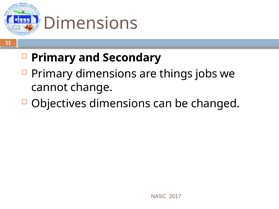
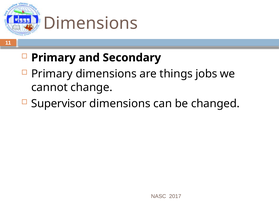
Objectives: Objectives -> Supervisor (59, 104)
